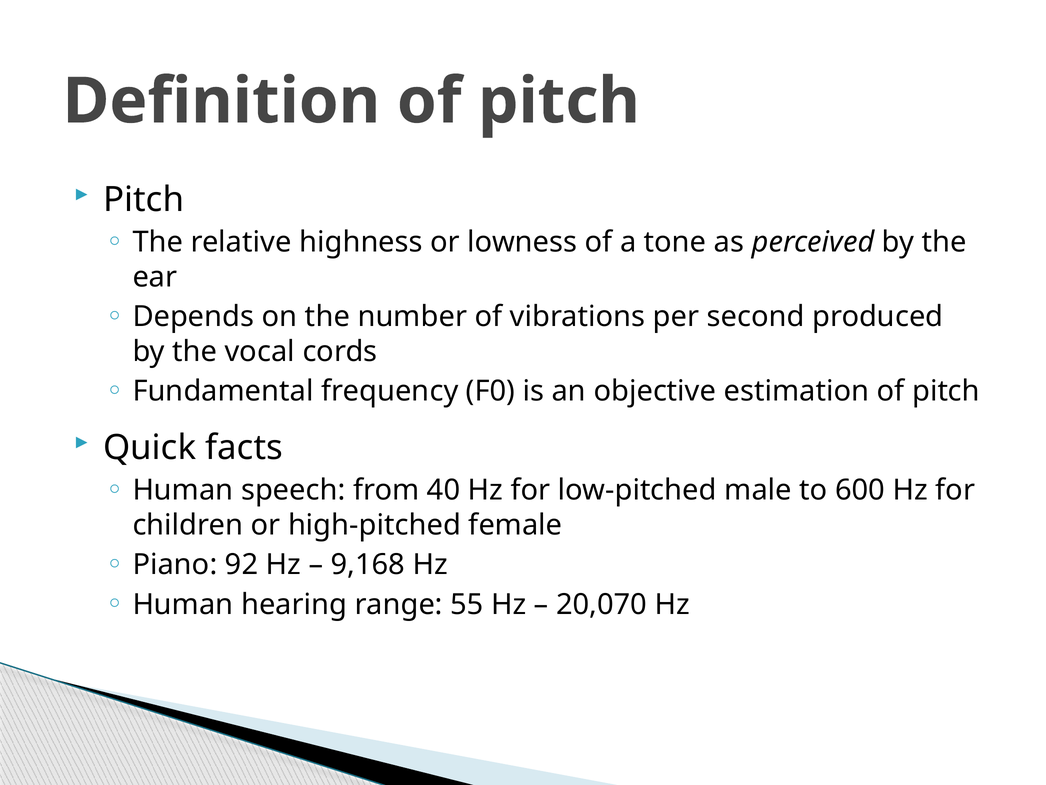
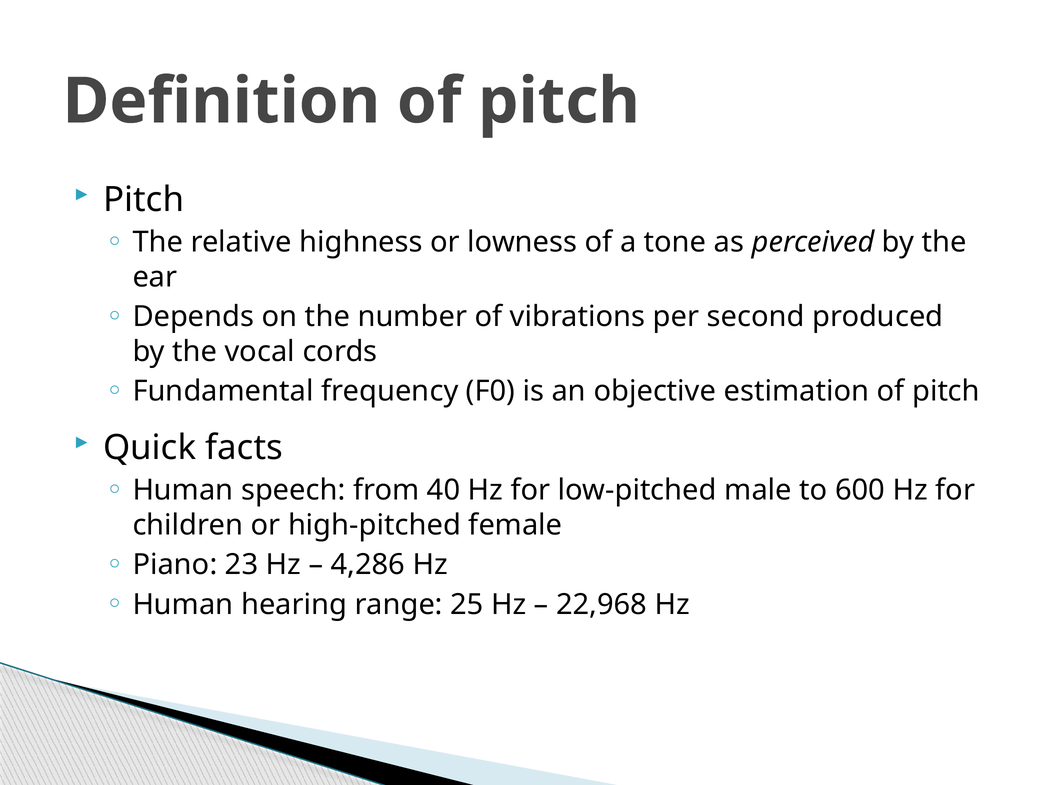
92: 92 -> 23 (242, 564)
9,168: 9,168 -> 4,286 (368, 564)
55: 55 -> 25 (467, 604)
20,070: 20,070 -> 22,968 (602, 604)
